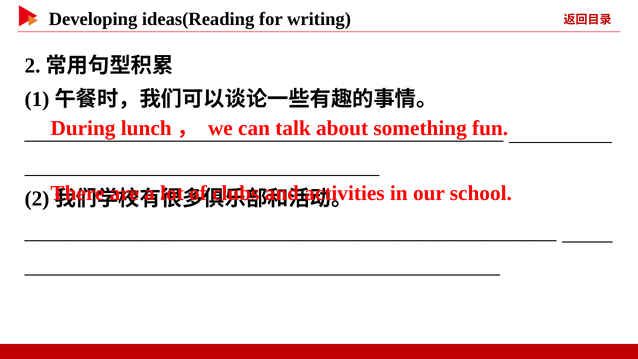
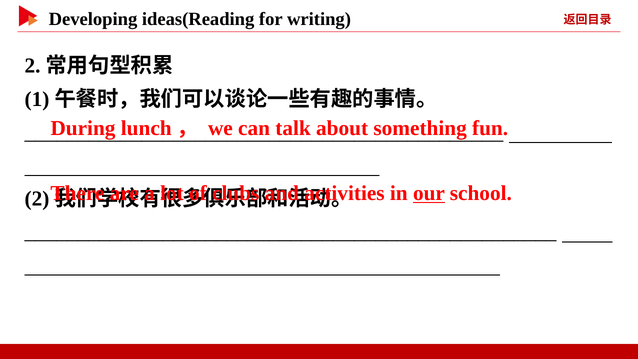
our underline: none -> present (429, 193)
